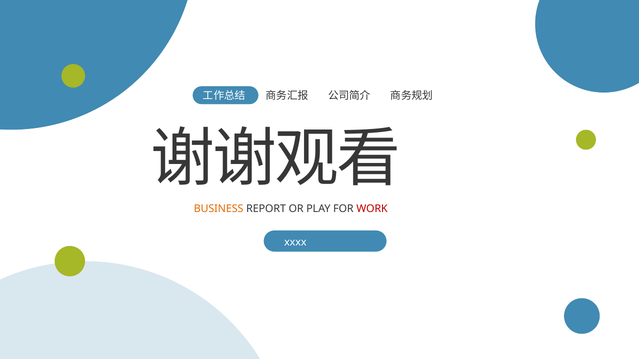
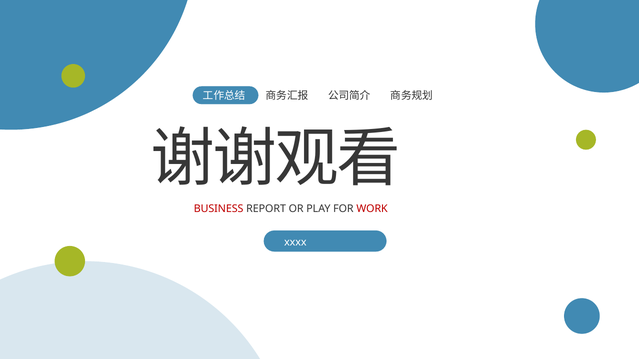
BUSINESS colour: orange -> red (219, 209)
